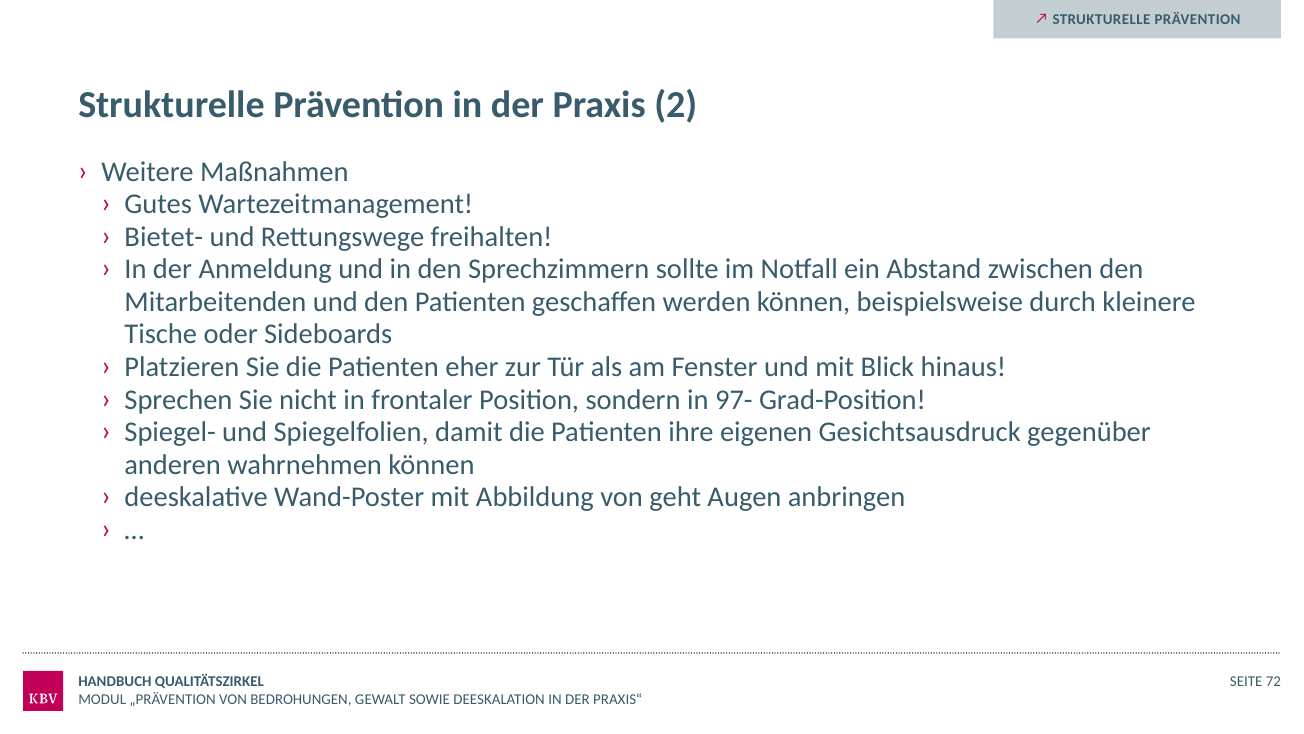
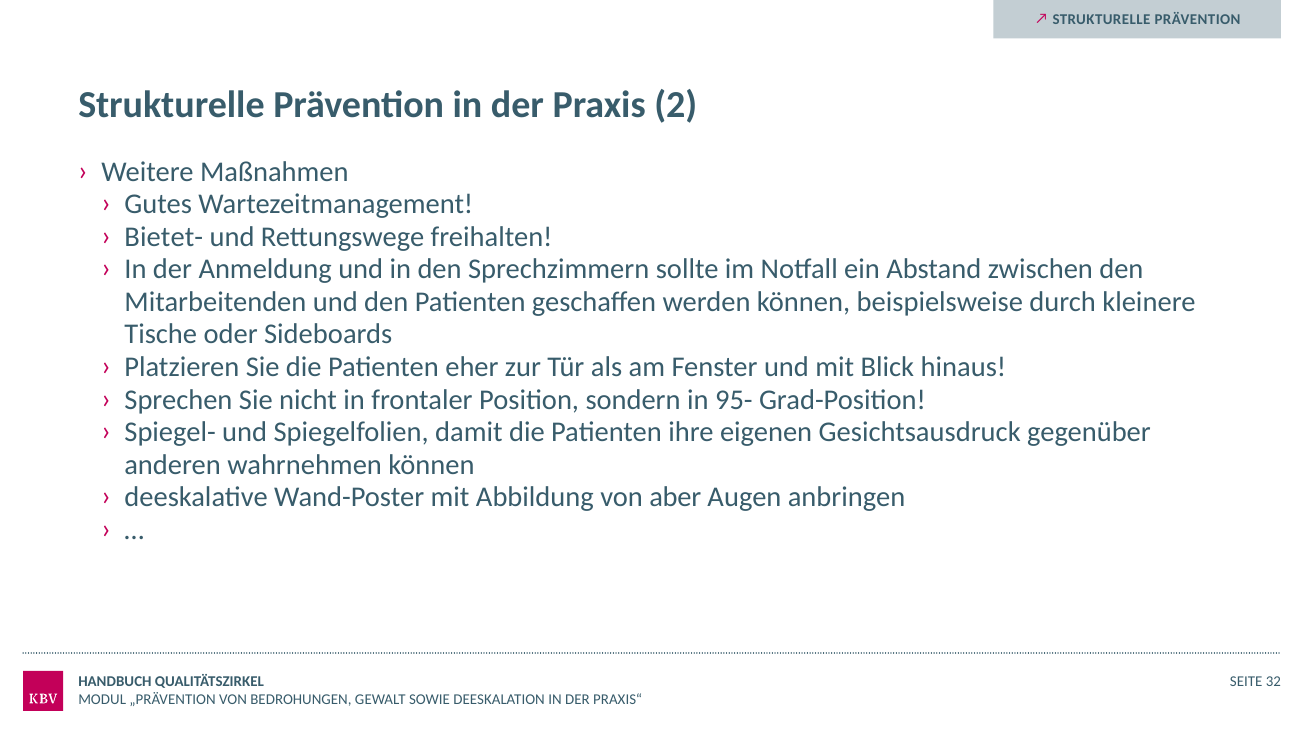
97-: 97- -> 95- (734, 399)
geht: geht -> aber (675, 497)
72: 72 -> 32 (1273, 681)
